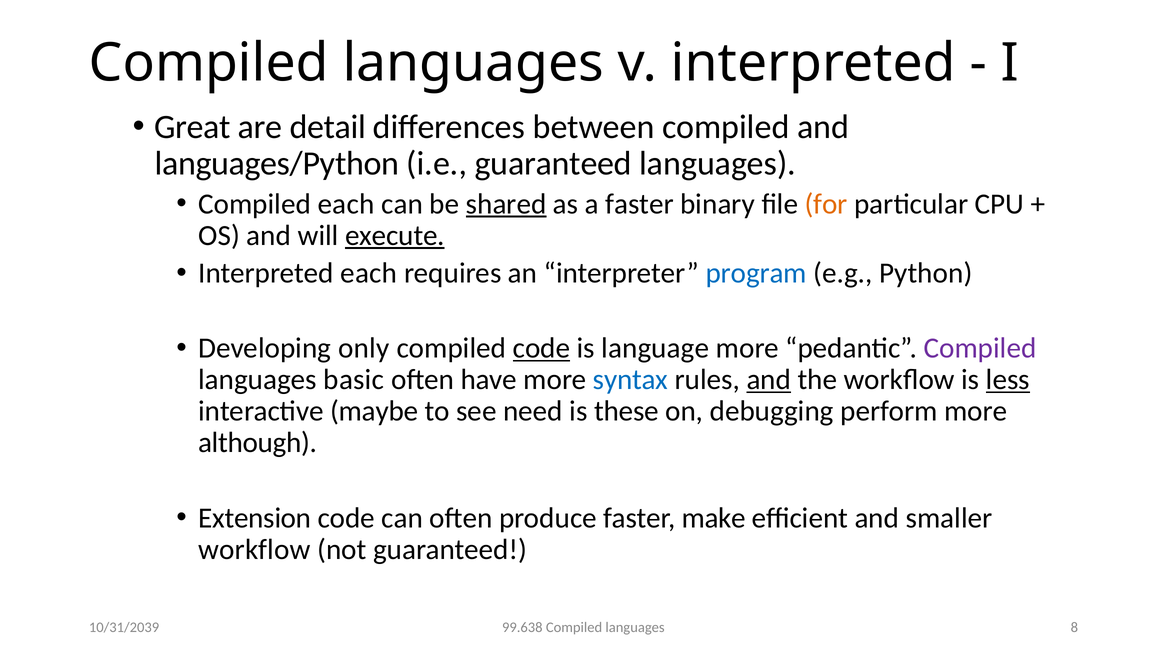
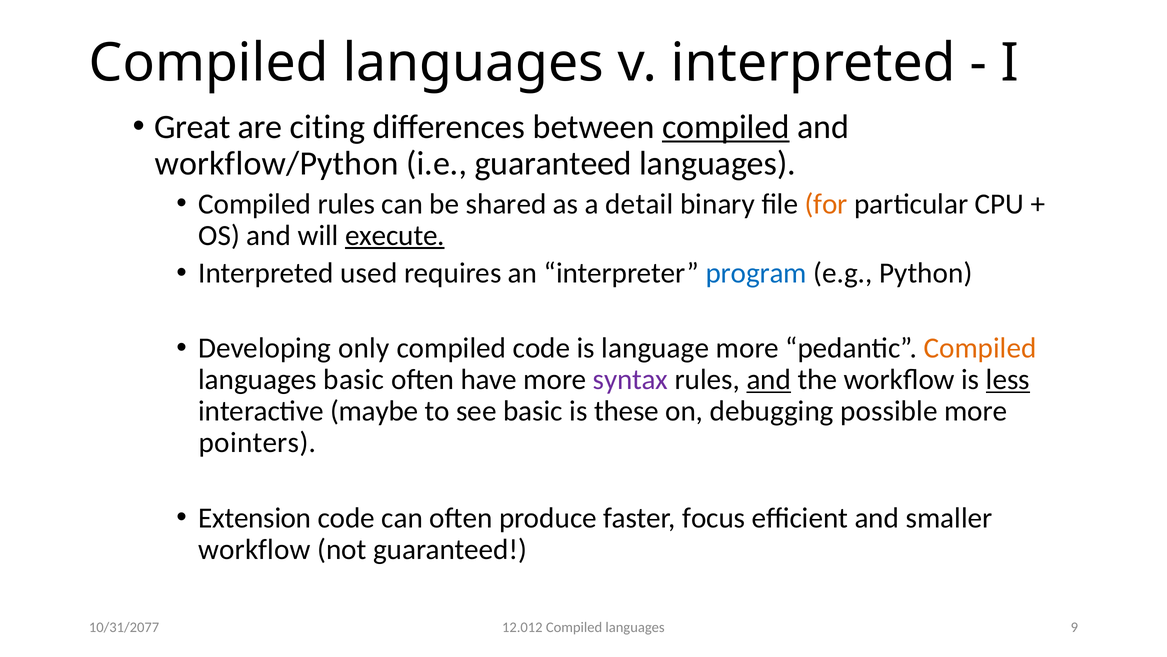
detail: detail -> citing (328, 127)
compiled underline: none -> present (726, 127)
languages/Python: languages/Python -> workflow/Python (277, 164)
Compiled each: each -> rules (346, 204)
shared underline: present -> none (506, 204)
a faster: faster -> detail (639, 204)
Interpreted each: each -> used (369, 273)
code underline: present -> none (541, 348)
Compiled colour: purple -> orange (980, 348)
syntax colour: blue -> purple (631, 379)
see need: need -> basic (533, 411)
perform: perform -> possible (889, 411)
although: although -> pointers (257, 442)
make: make -> focus (714, 518)
99.638: 99.638 -> 12.012 (522, 627)
8: 8 -> 9 (1074, 627)
10/31/2039: 10/31/2039 -> 10/31/2077 (124, 627)
